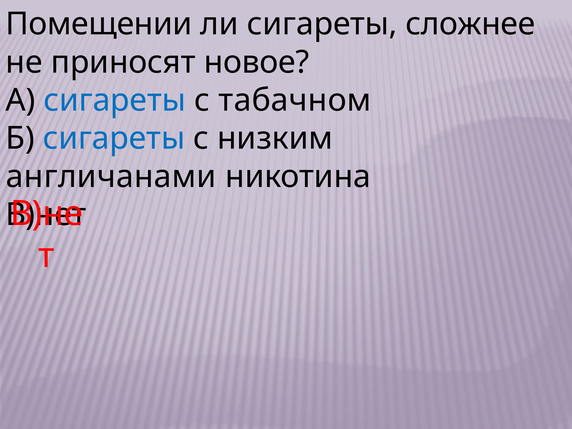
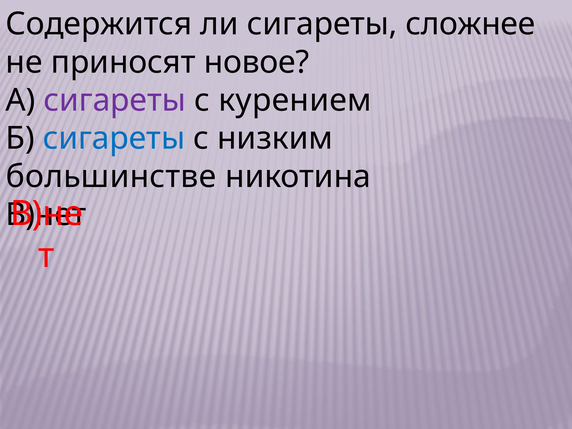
Помещении: Помещении -> Содержится (99, 24)
сигареты colour: blue -> purple (115, 100)
табачном: табачном -> курением (295, 100)
англичанами: англичанами -> большинстве (111, 177)
